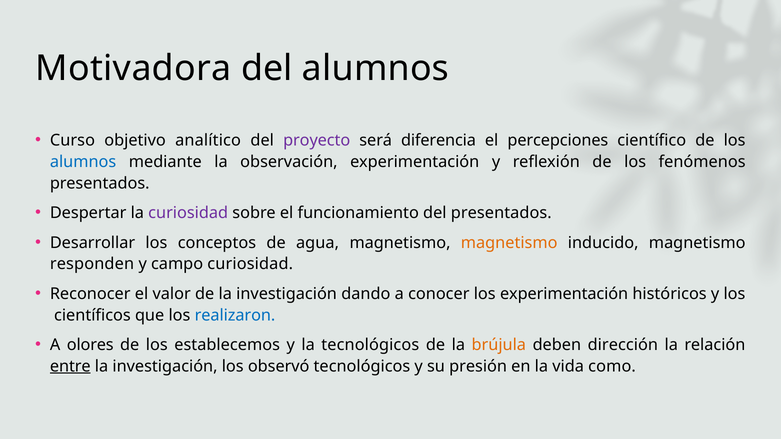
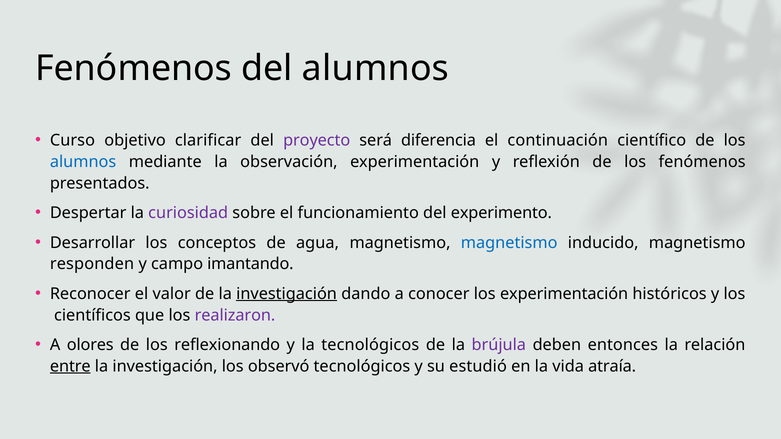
Motivadora: Motivadora -> Fenómenos (134, 68)
analítico: analítico -> clarificar (208, 141)
percepciones: percepciones -> continuación (558, 141)
del presentados: presentados -> experimento (501, 213)
magnetismo colour: orange -> blue (509, 243)
campo curiosidad: curiosidad -> imantando (250, 264)
investigación underline: none -> present (287, 294)
realizaron colour: blue -> purple (235, 315)
establecemos: establecemos -> reflexionando (227, 345)
brújula colour: orange -> purple (499, 345)
dirección: dirección -> entonces (623, 345)
presión: presión -> estudió (478, 366)
como: como -> atraía (612, 366)
